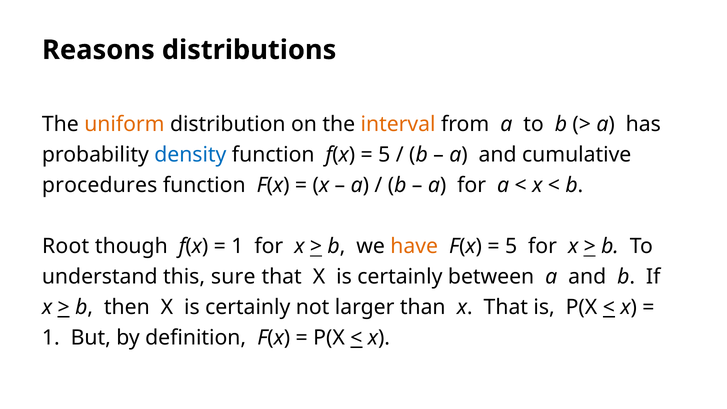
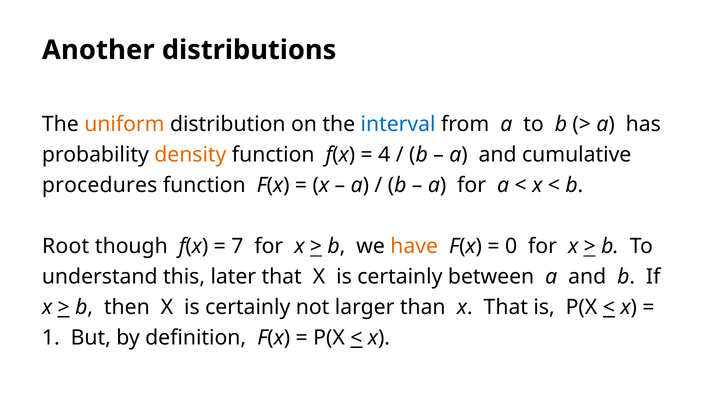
Reasons: Reasons -> Another (98, 50)
interval colour: orange -> blue (398, 124)
density colour: blue -> orange (190, 155)
5: 5 -> 4 (384, 155)
1: 1 -> 7 (237, 246)
5: 5 -> 0 (511, 246)
sure: sure -> later (233, 277)
